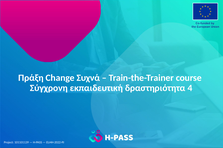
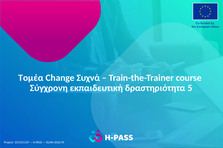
Πράξη: Πράξη -> Τομέα (31, 78)
4: 4 -> 5 (190, 88)
